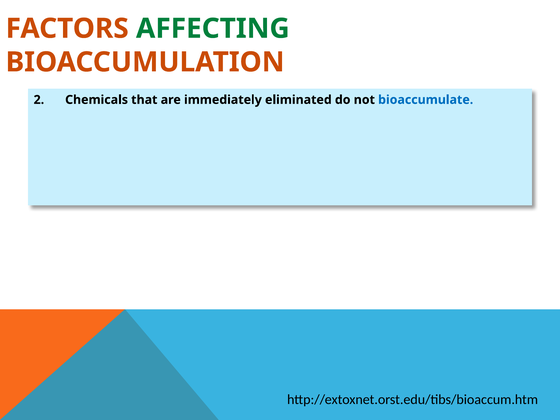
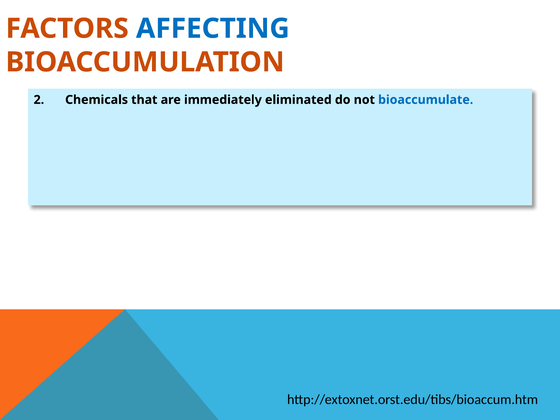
AFFECTING colour: green -> blue (213, 29)
